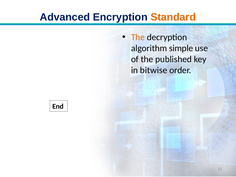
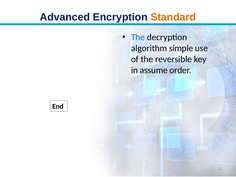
The colour: orange -> blue (138, 37)
published: published -> reversible (174, 59)
bitwise: bitwise -> assume (154, 70)
